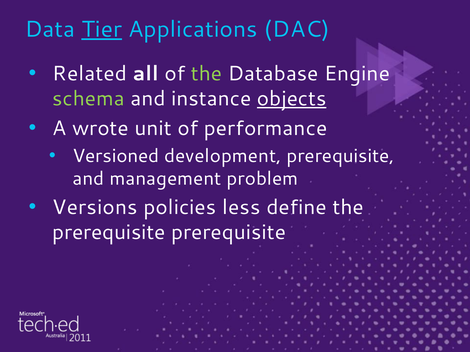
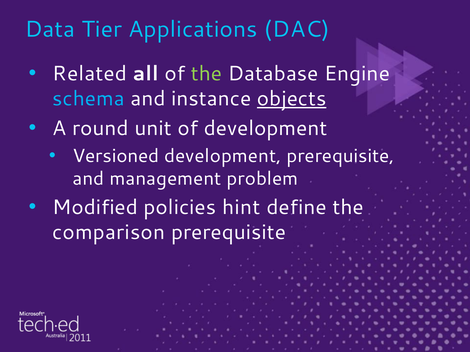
Tier underline: present -> none (102, 29)
schema colour: light green -> light blue (88, 99)
wrote: wrote -> round (100, 128)
of performance: performance -> development (266, 128)
Versions: Versions -> Modified (95, 208)
less: less -> hint (241, 208)
prerequisite: prerequisite -> comparison (109, 233)
